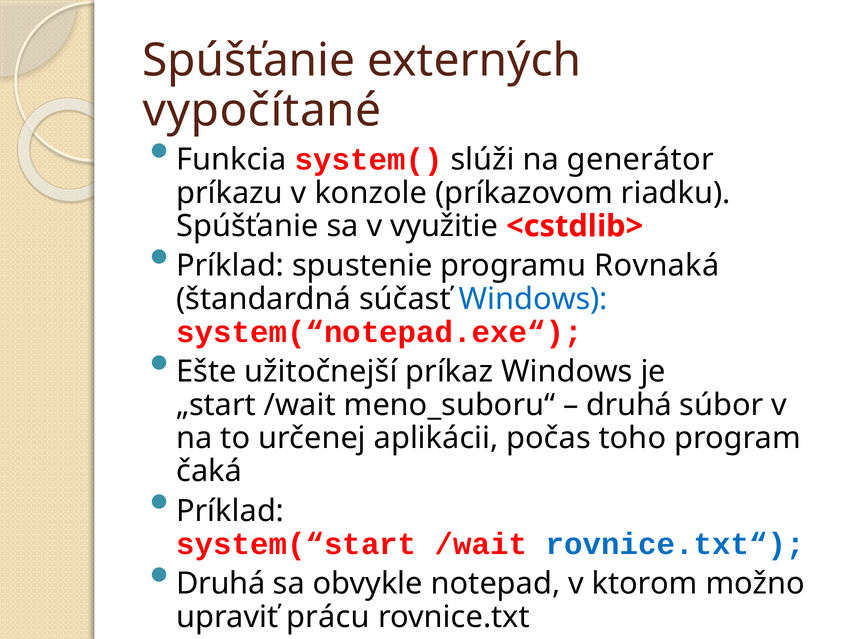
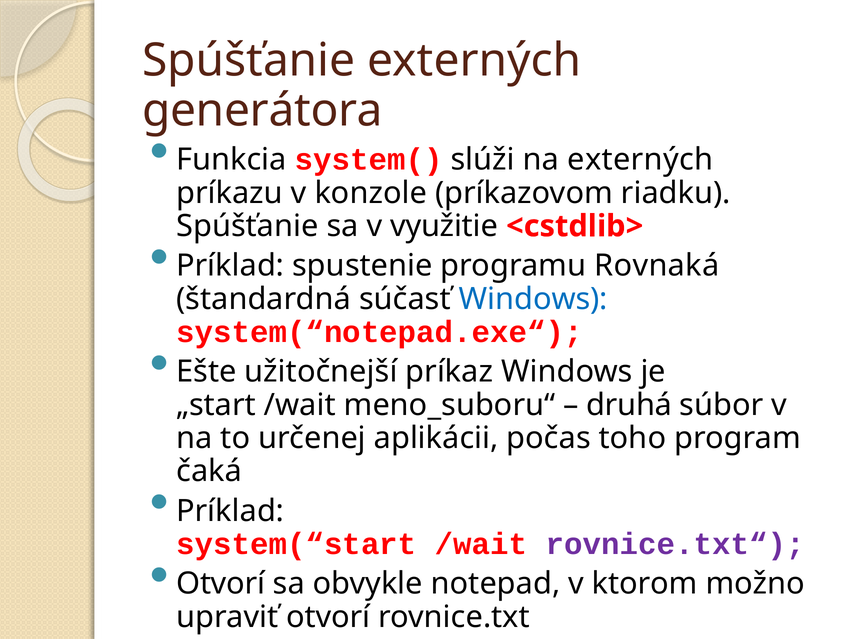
vypočítané: vypočítané -> generátora (262, 111)
na generátor: generátor -> externých (640, 160)
rovnice.txt“ colour: blue -> purple (675, 544)
Druhá: Druhá -> Otvorí (221, 584)
upraviť prácu: prácu -> otvorí (328, 617)
